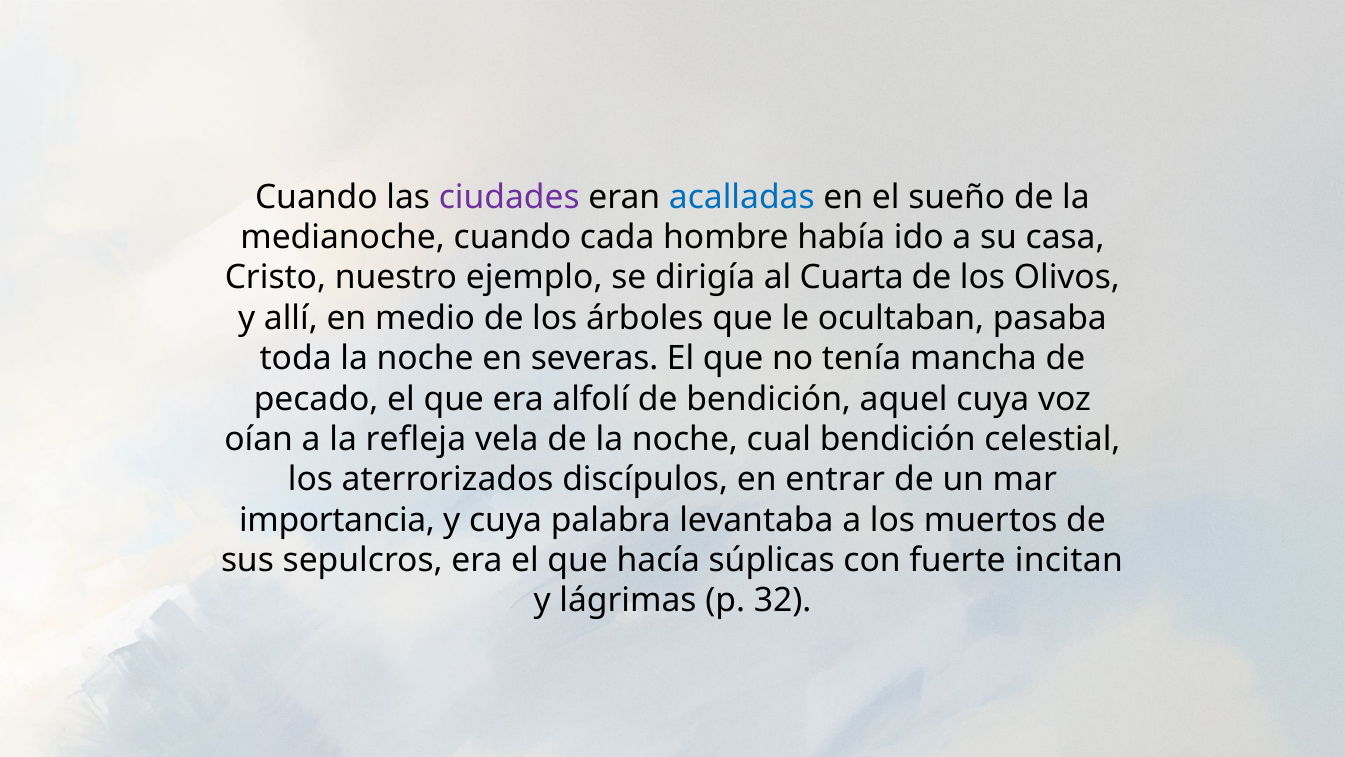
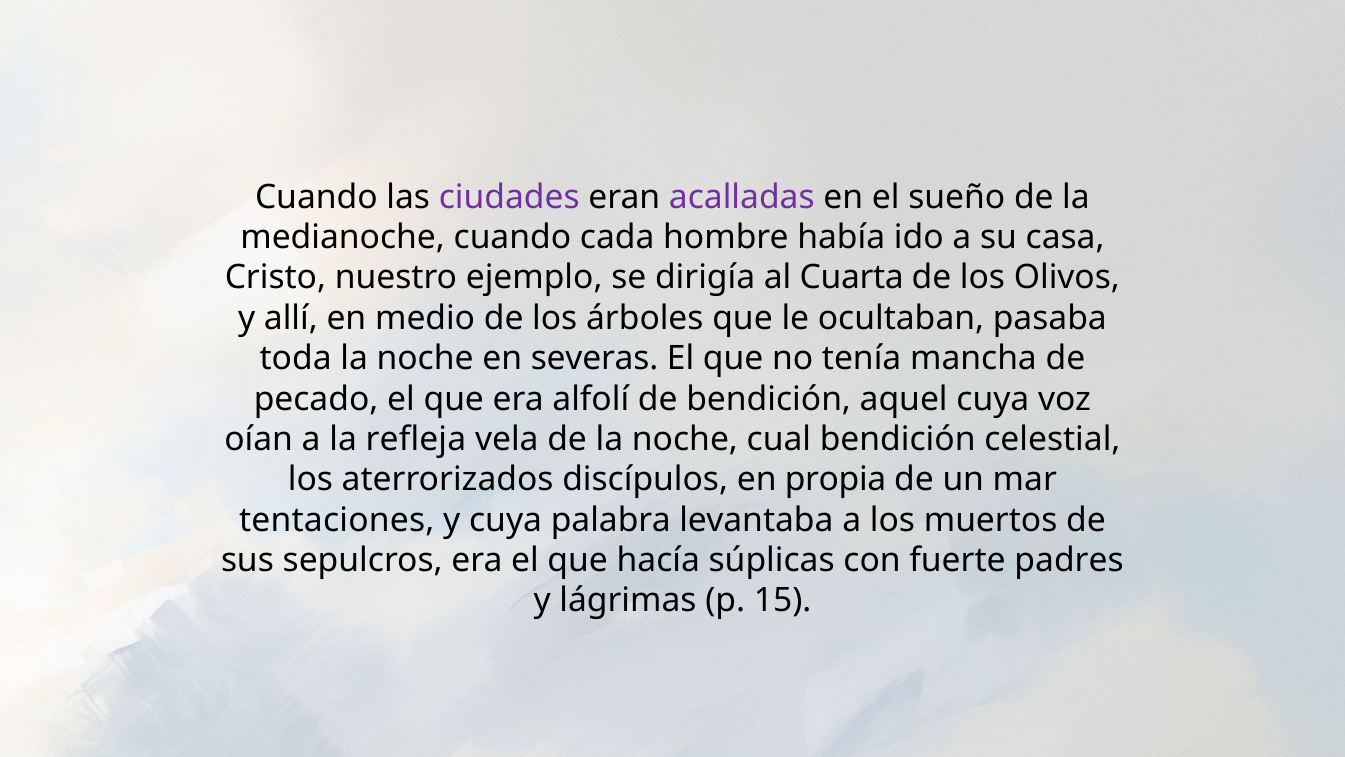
acalladas colour: blue -> purple (742, 197)
entrar: entrar -> propia (836, 479)
importancia: importancia -> tentaciones (337, 520)
incitan: incitan -> padres (1069, 560)
32: 32 -> 15 (783, 600)
